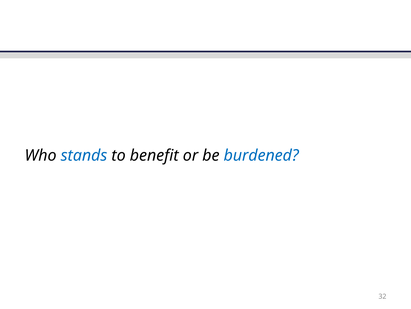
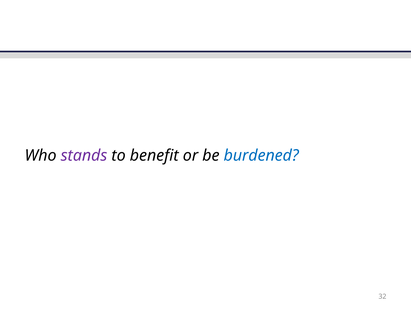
stands colour: blue -> purple (84, 155)
